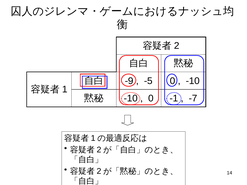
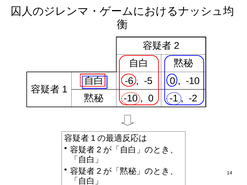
-9: -9 -> -6 (129, 81)
-7: -7 -> -2 (193, 98)
